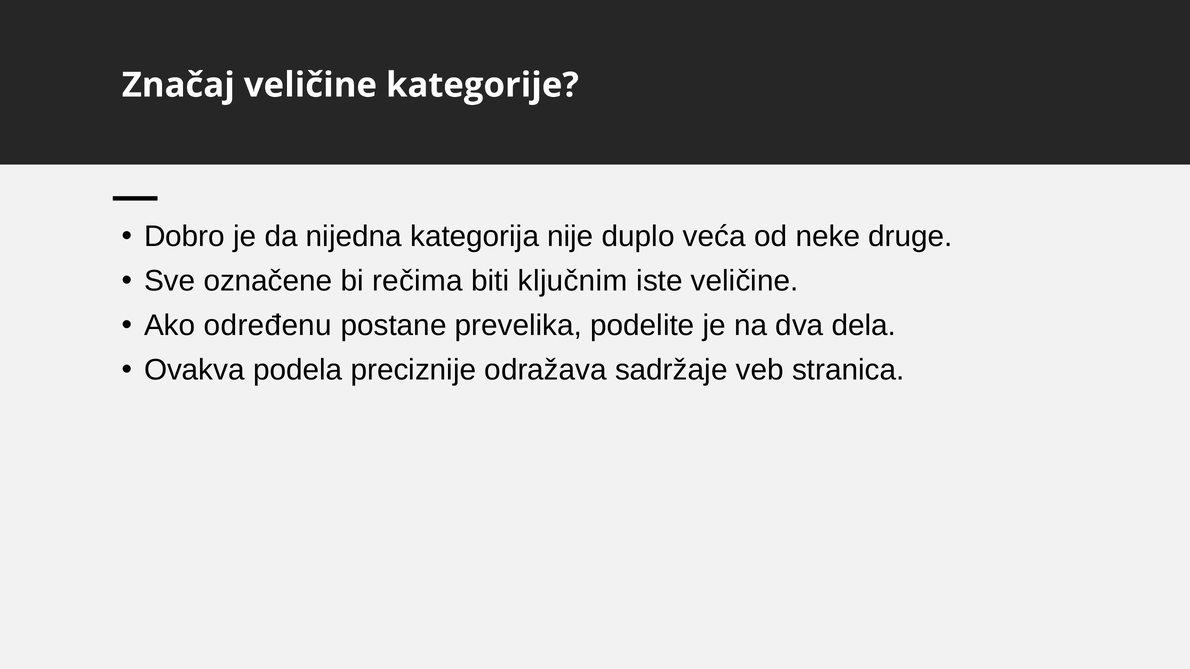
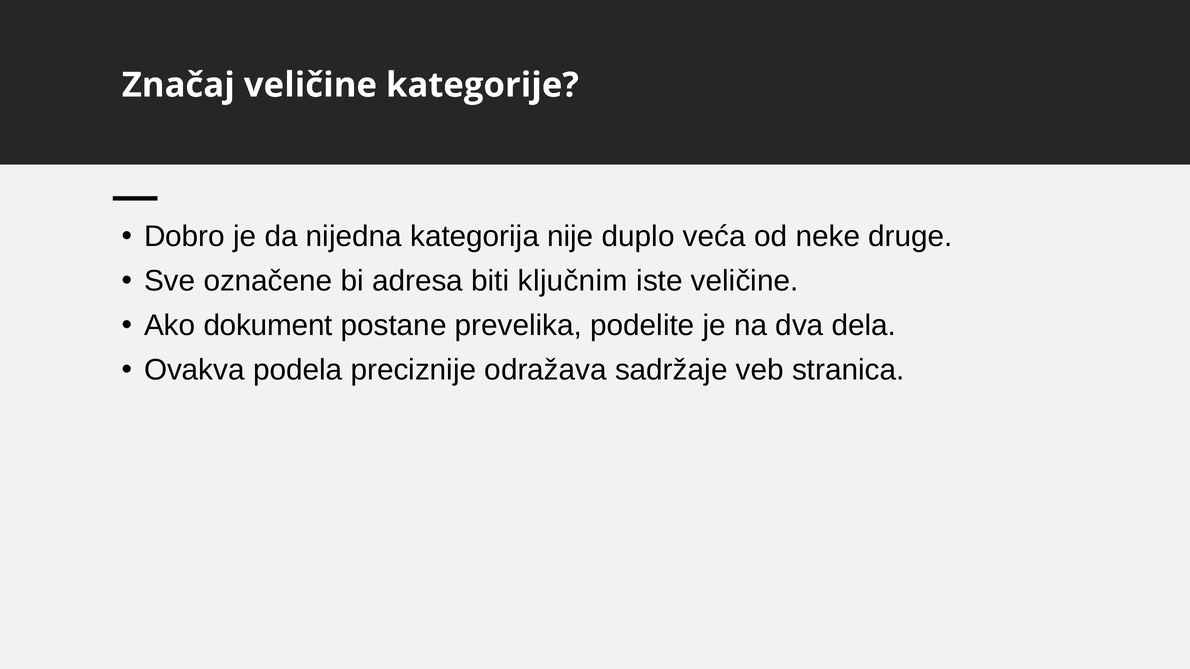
rečima: rečima -> adresa (418, 281)
određenu: određenu -> dokument (268, 326)
